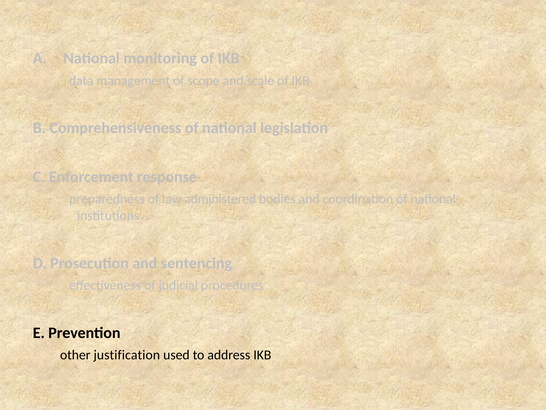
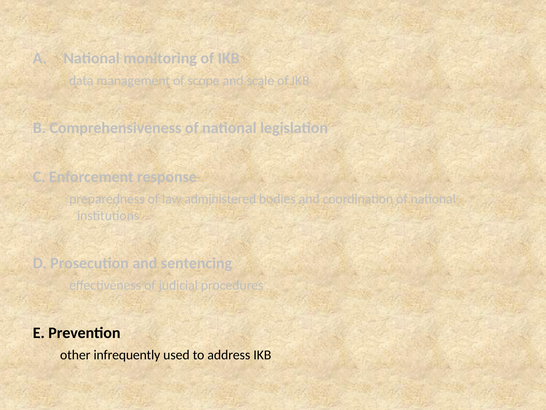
justification: justification -> infrequently (127, 355)
